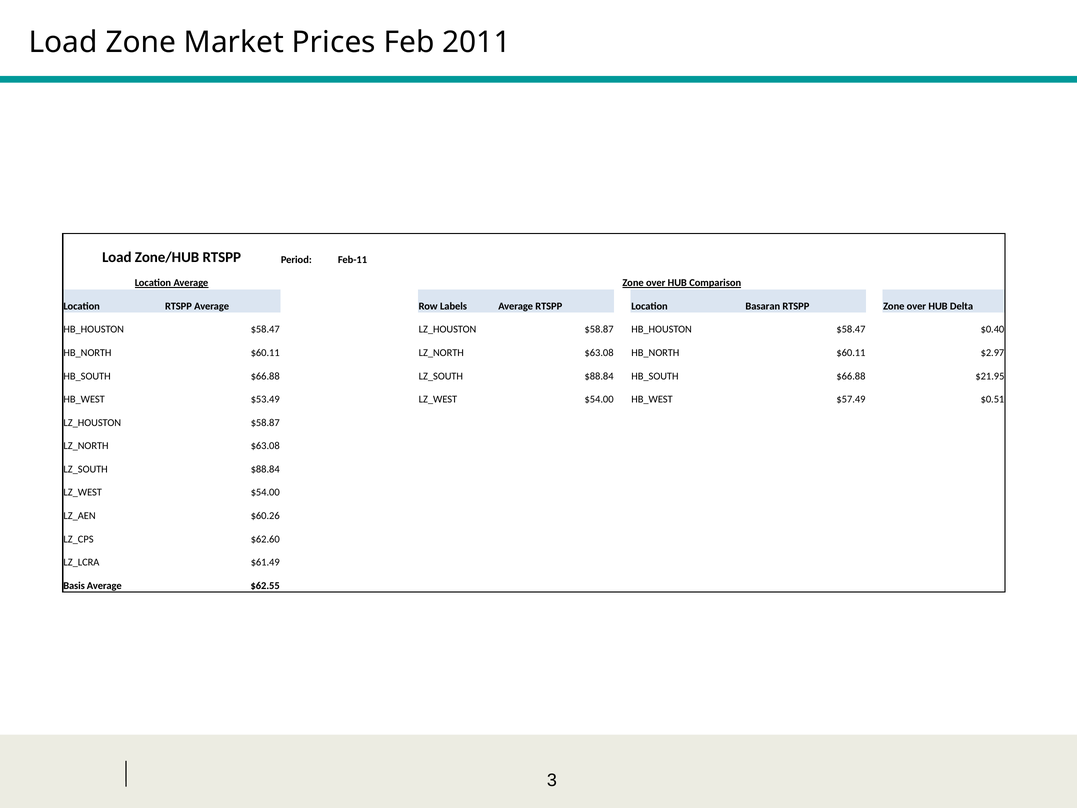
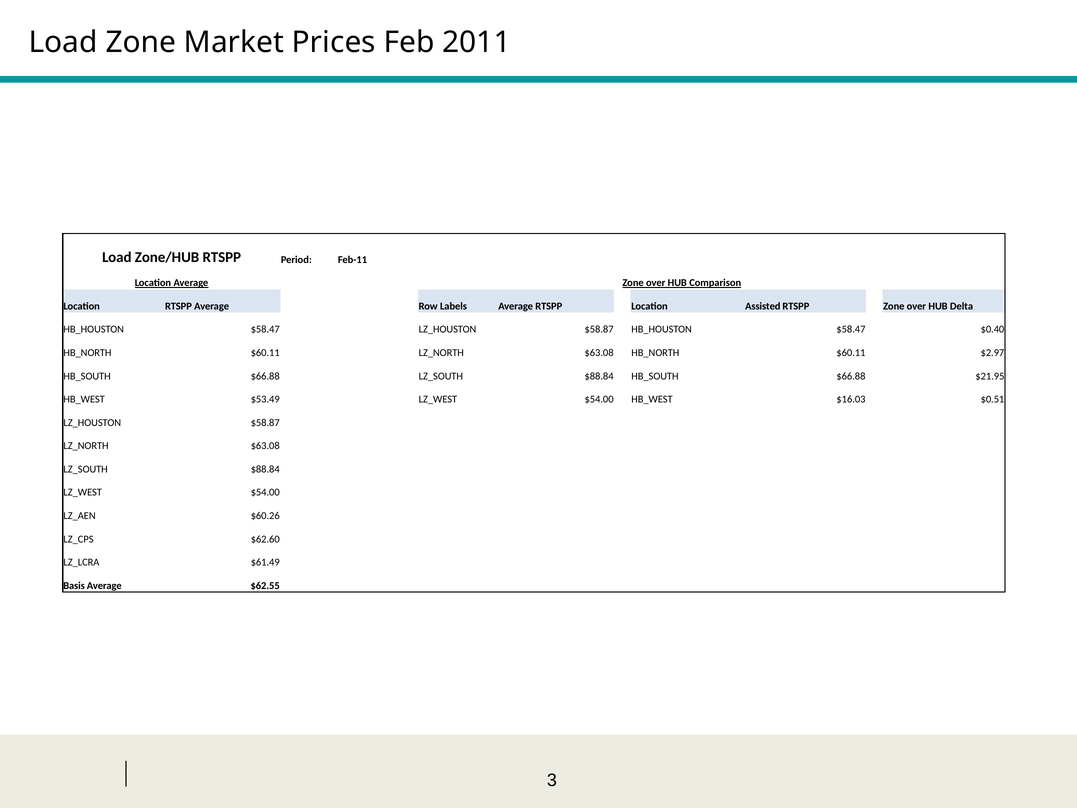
Basaran: Basaran -> Assisted (763, 306)
$57.49: $57.49 -> $16.03 (851, 399)
